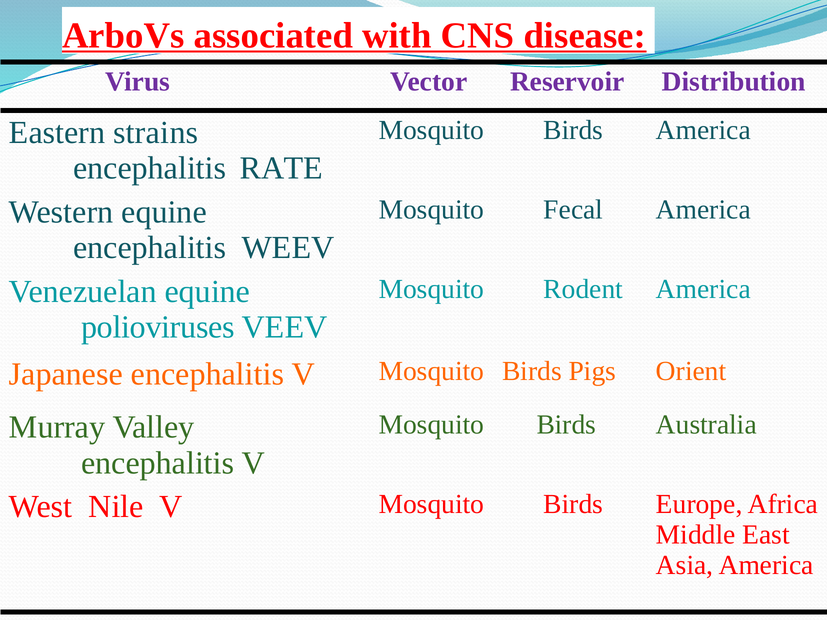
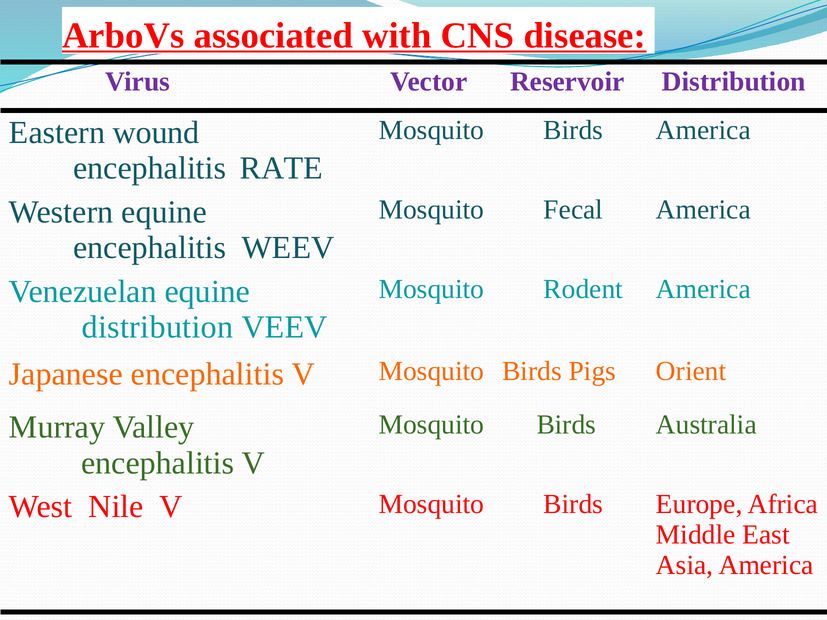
strains: strains -> wound (156, 133)
polioviruses: polioviruses -> distribution (158, 327)
